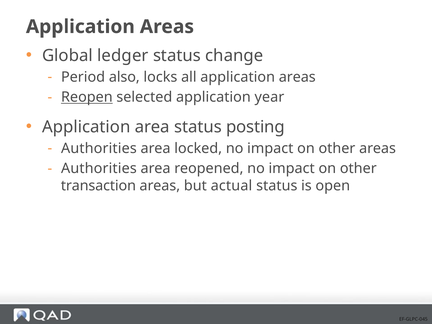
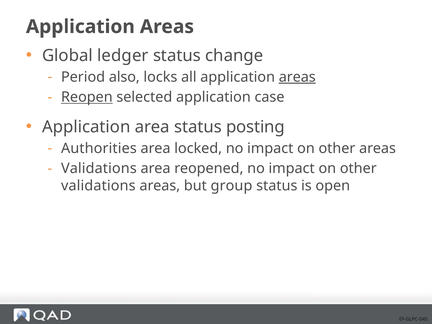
areas underline: none -> present (297, 77)
year: year -> case (269, 97)
Authorities: Authorities -> Validations (99, 168)
transaction: transaction -> validations (98, 186)
actual: actual -> group (231, 186)
